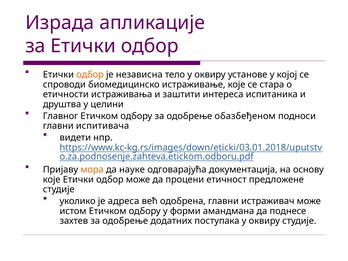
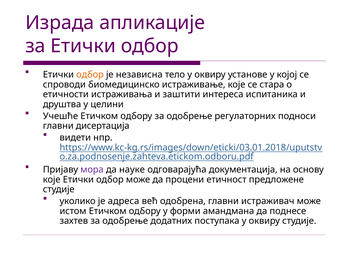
Главног: Главног -> Учешће (61, 116)
обазбеђеном: обазбеђеном -> регулаторних (245, 116)
испитивача: испитивача -> дисертација (103, 126)
мора colour: orange -> purple (92, 170)
